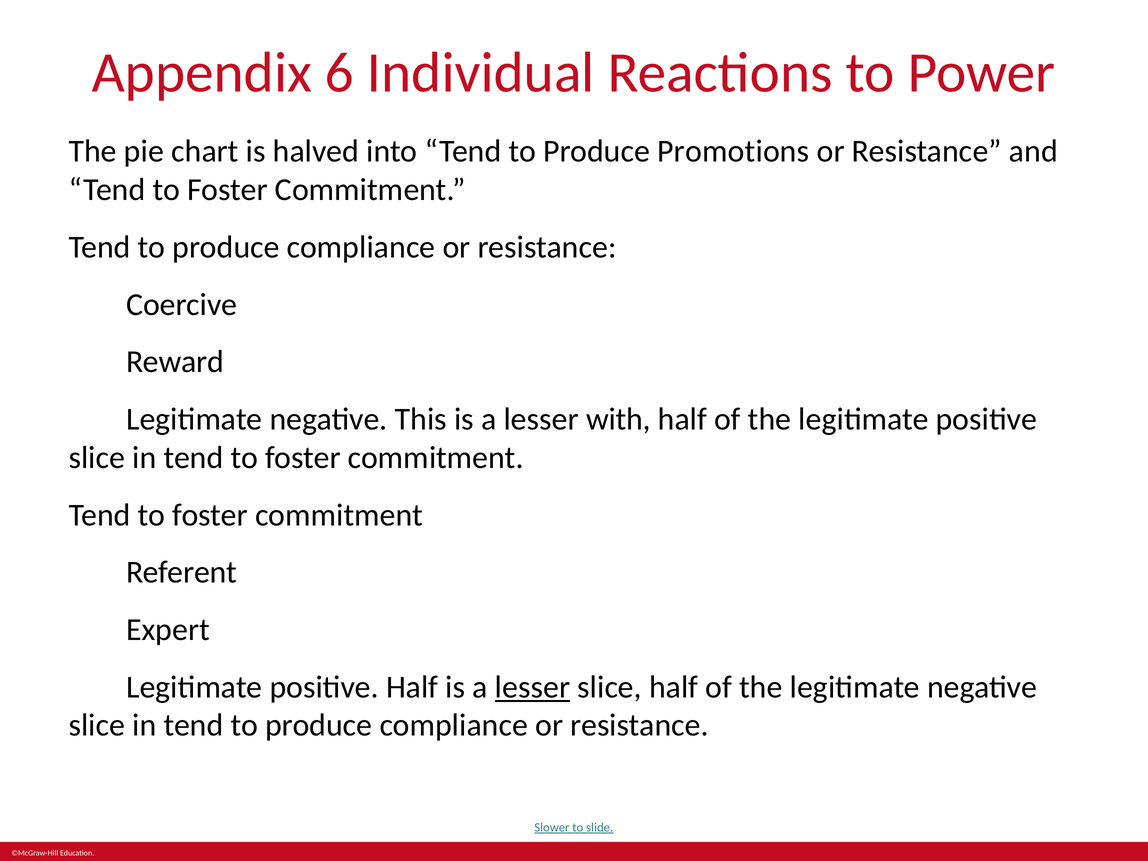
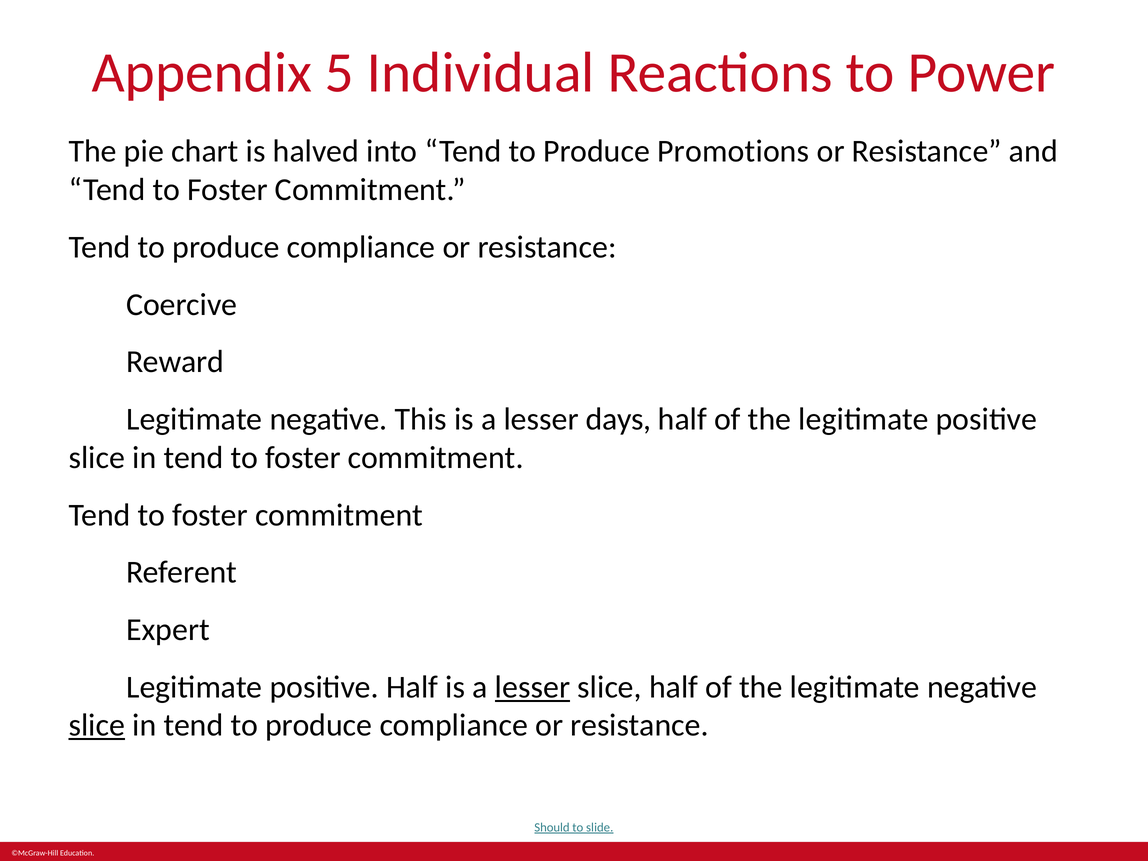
6: 6 -> 5 (339, 73)
with: with -> days (618, 419)
slice underline: none -> present (97, 725)
Slower: Slower -> Should (552, 827)
